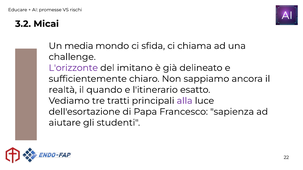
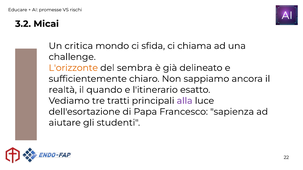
media: media -> critica (79, 46)
L'orizzonte colour: purple -> orange (73, 68)
imitano: imitano -> sembra (135, 68)
